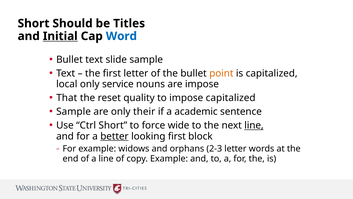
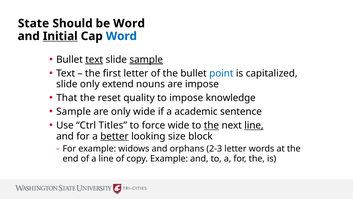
Short: Short -> State (34, 23)
be Titles: Titles -> Word (129, 23)
text underline: none -> present (94, 59)
sample underline: none -> present (146, 59)
point colour: orange -> blue (221, 73)
local: local -> slide (67, 84)
service: service -> extend (118, 84)
impose capitalized: capitalized -> knowledge (231, 98)
only their: their -> wide (144, 111)
Ctrl Short: Short -> Titles (113, 125)
the underline: none -> present (211, 125)
looking first: first -> size (177, 136)
